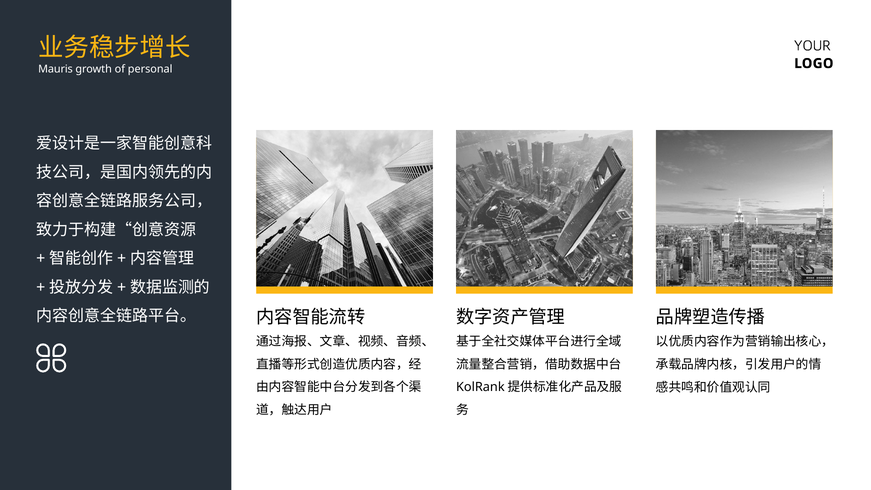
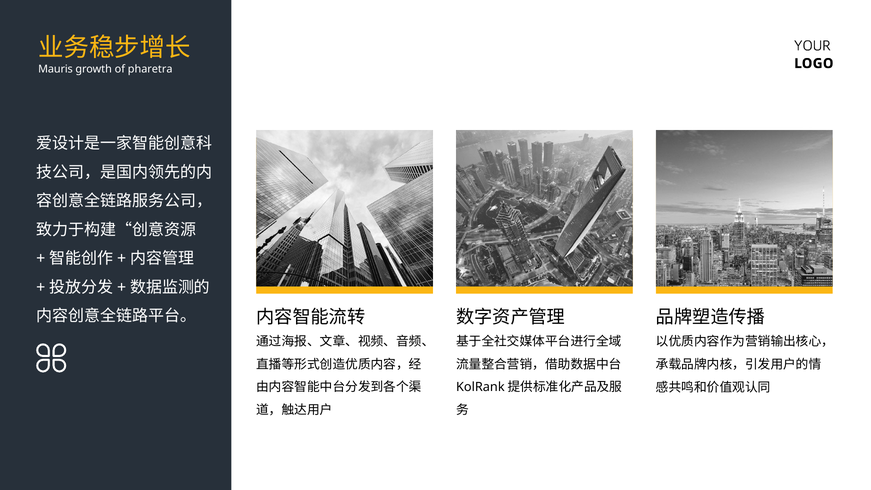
personal: personal -> pharetra (150, 69)
